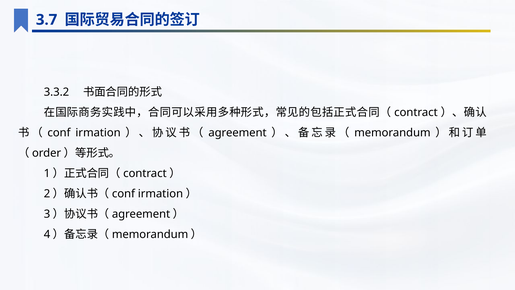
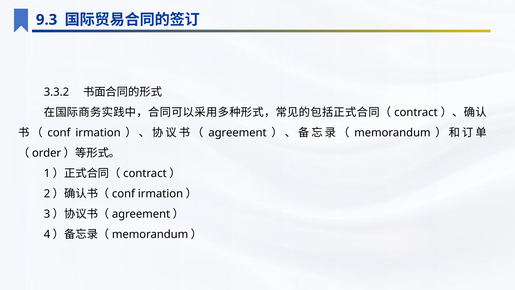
3.7: 3.7 -> 9.3 (47, 20)
